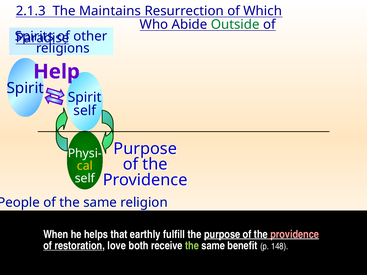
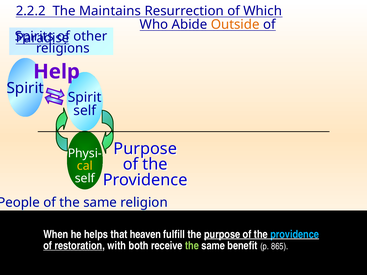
2.1.3: 2.1.3 -> 2.2.2 (31, 11)
Outside colour: green -> orange (235, 25)
earthly: earthly -> heaven (145, 235)
providence colour: pink -> light blue (295, 235)
love: love -> with (117, 246)
148: 148 -> 865 (280, 247)
